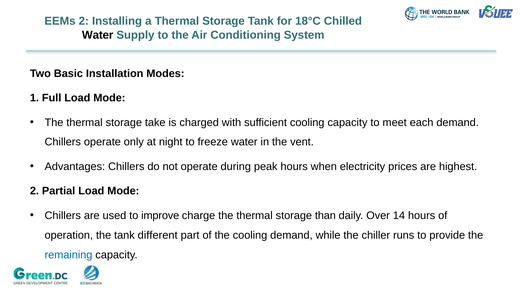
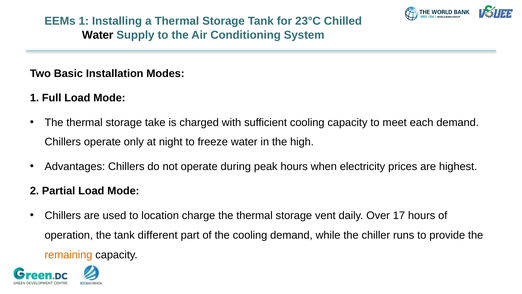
EEMs 2: 2 -> 1 (84, 21)
18°C: 18°C -> 23°C (308, 21)
vent: vent -> high (302, 142)
improve: improve -> location (160, 215)
than: than -> vent (325, 215)
14: 14 -> 17 (399, 215)
remaining colour: blue -> orange (69, 254)
